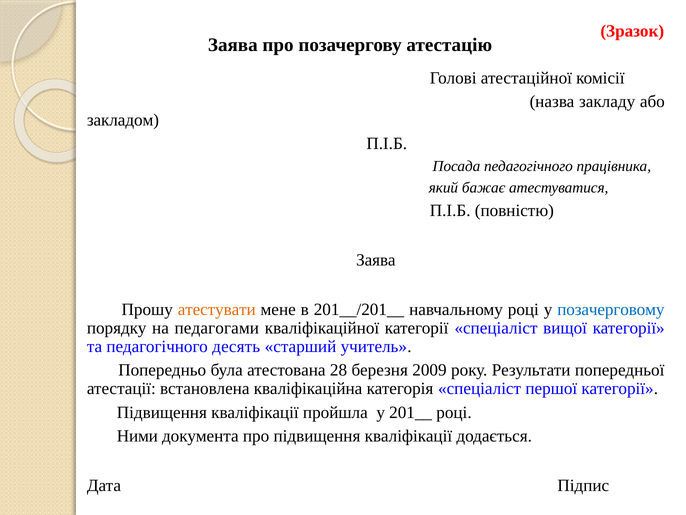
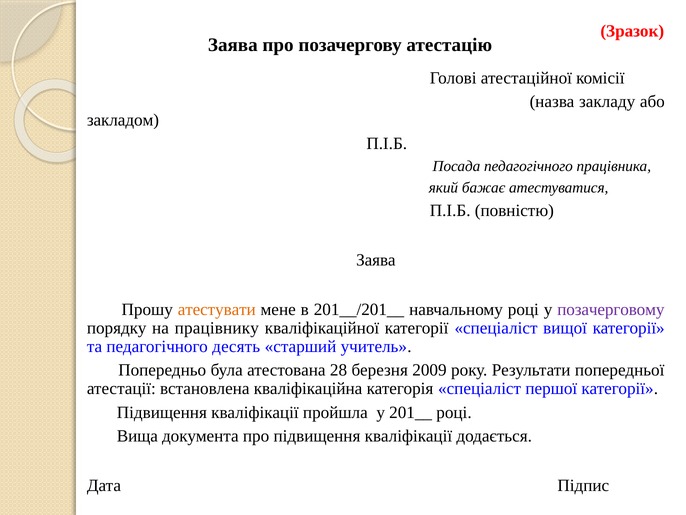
позачерговому colour: blue -> purple (611, 309)
педагогами: педагогами -> працівнику (217, 328)
Ними: Ними -> Вища (137, 436)
